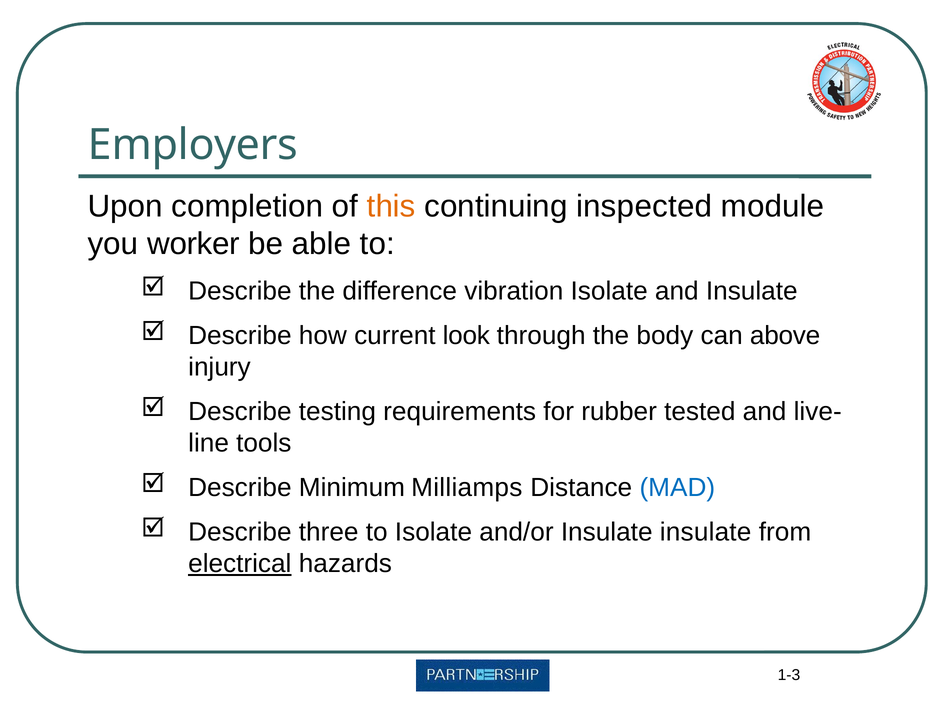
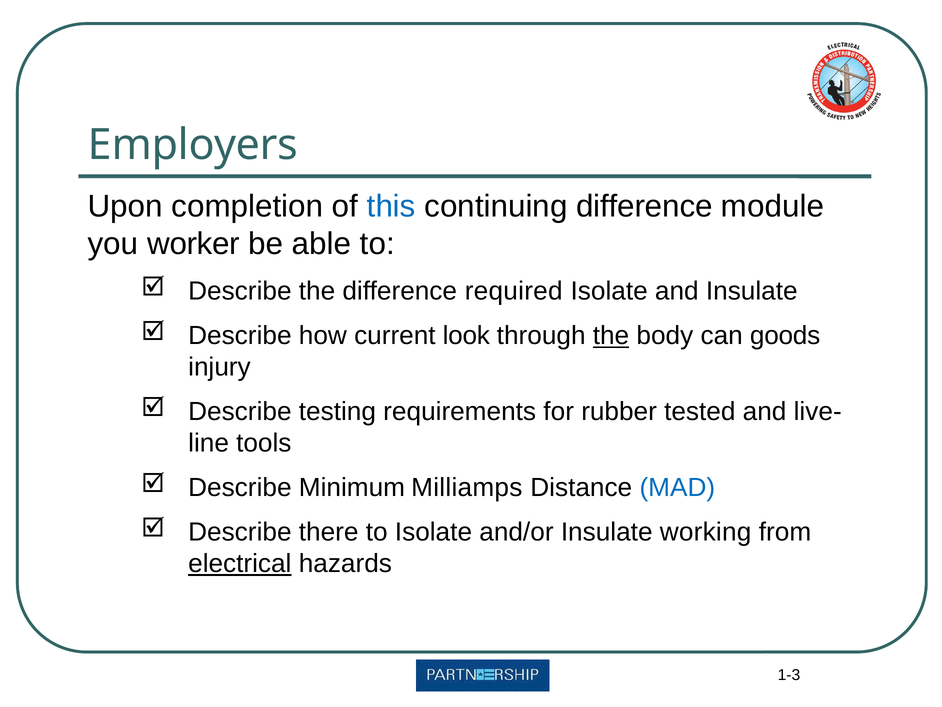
this colour: orange -> blue (391, 206)
continuing inspected: inspected -> difference (644, 206)
vibration: vibration -> required (514, 291)
the underline: none -> present (611, 336)
above: above -> goods (785, 336)
three: three -> there (329, 532)
Insulate insulate: insulate -> working (706, 532)
